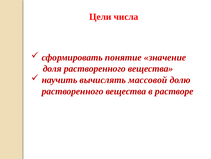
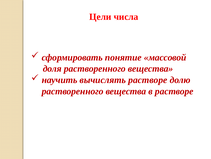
значение: значение -> массовой (165, 57)
вычислять массовой: массовой -> растворе (148, 80)
